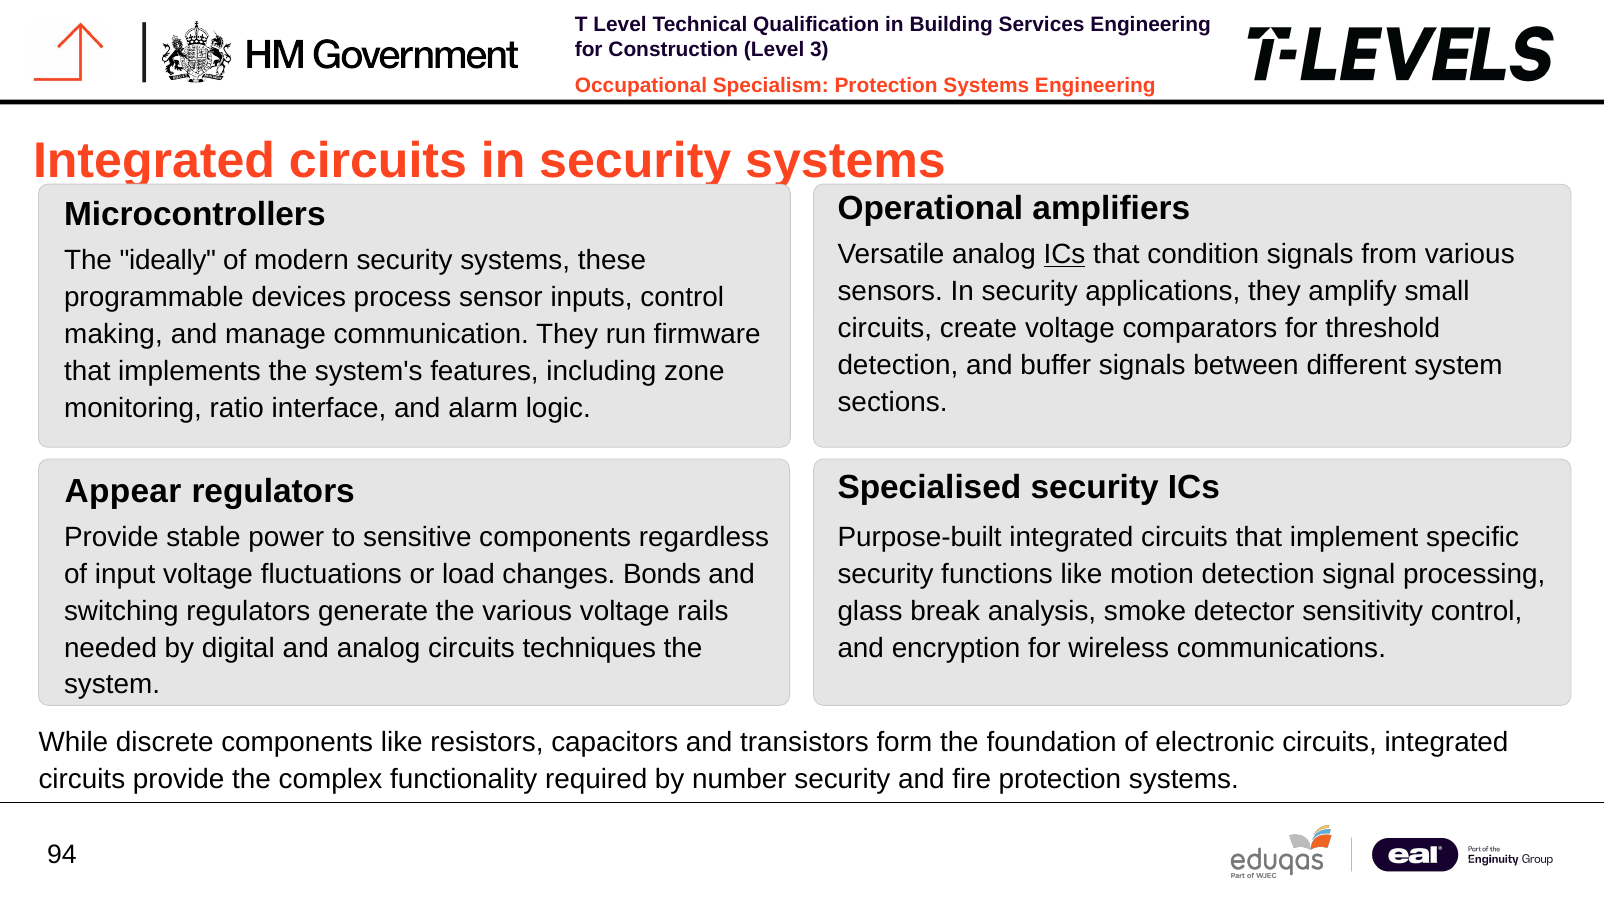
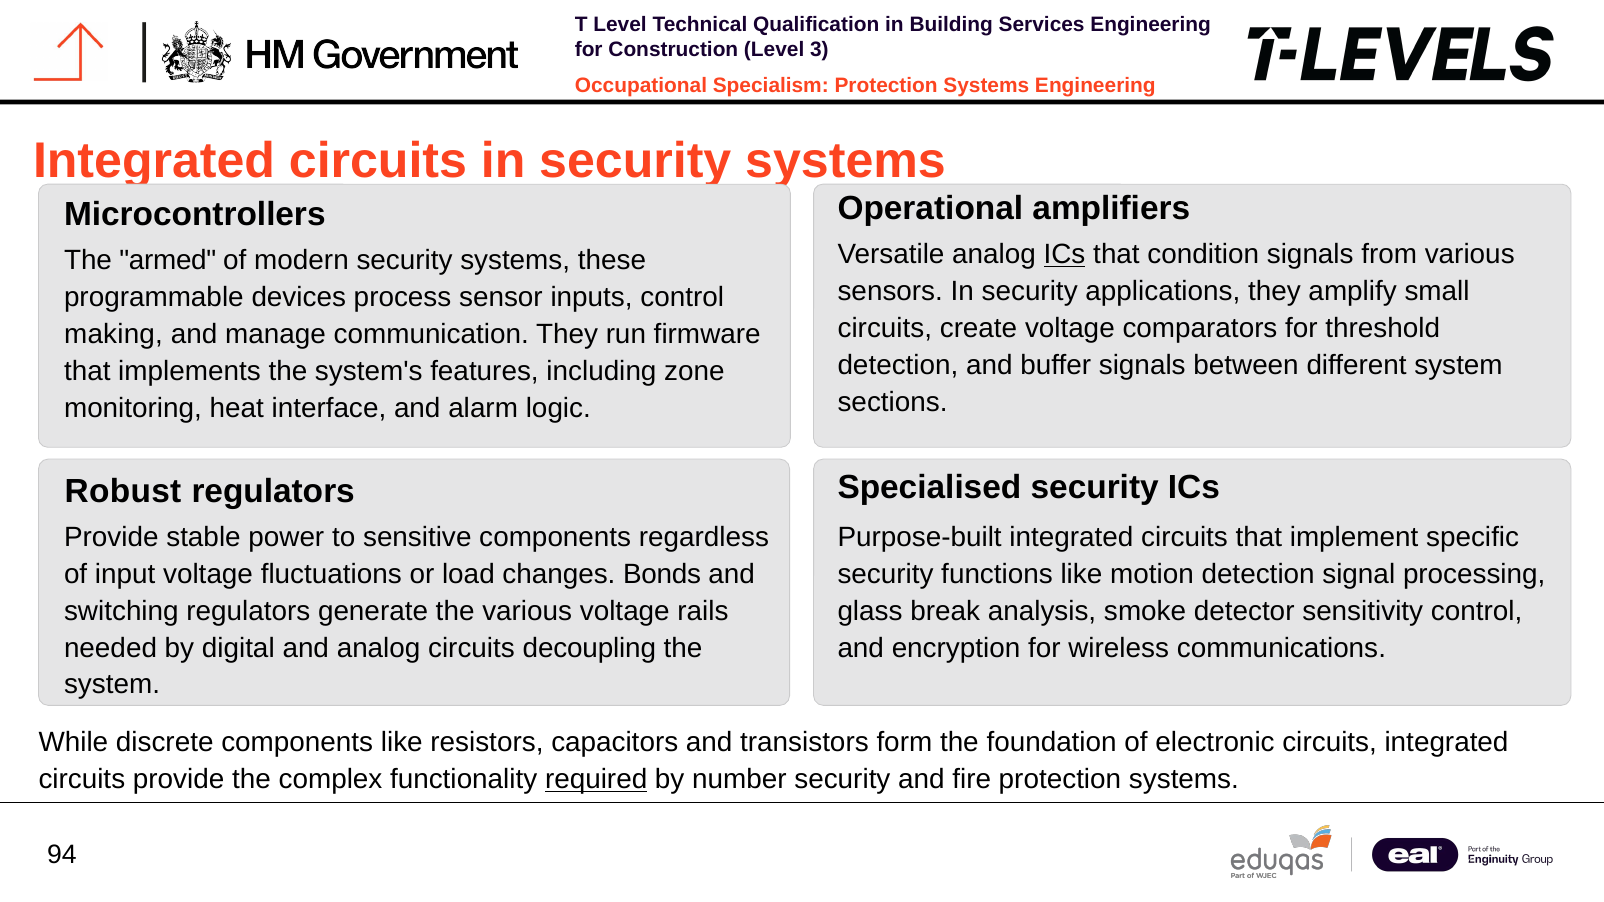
ideally: ideally -> armed (168, 261)
ratio: ratio -> heat (237, 408)
Appear: Appear -> Robust (123, 491)
techniques: techniques -> decoupling (589, 648)
required underline: none -> present (596, 780)
